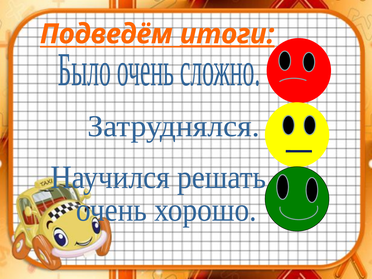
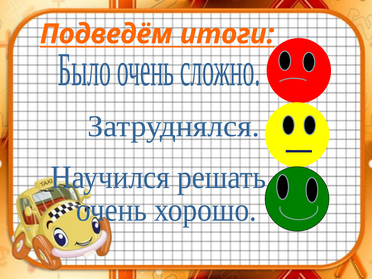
итоги underline: present -> none (227, 34)
